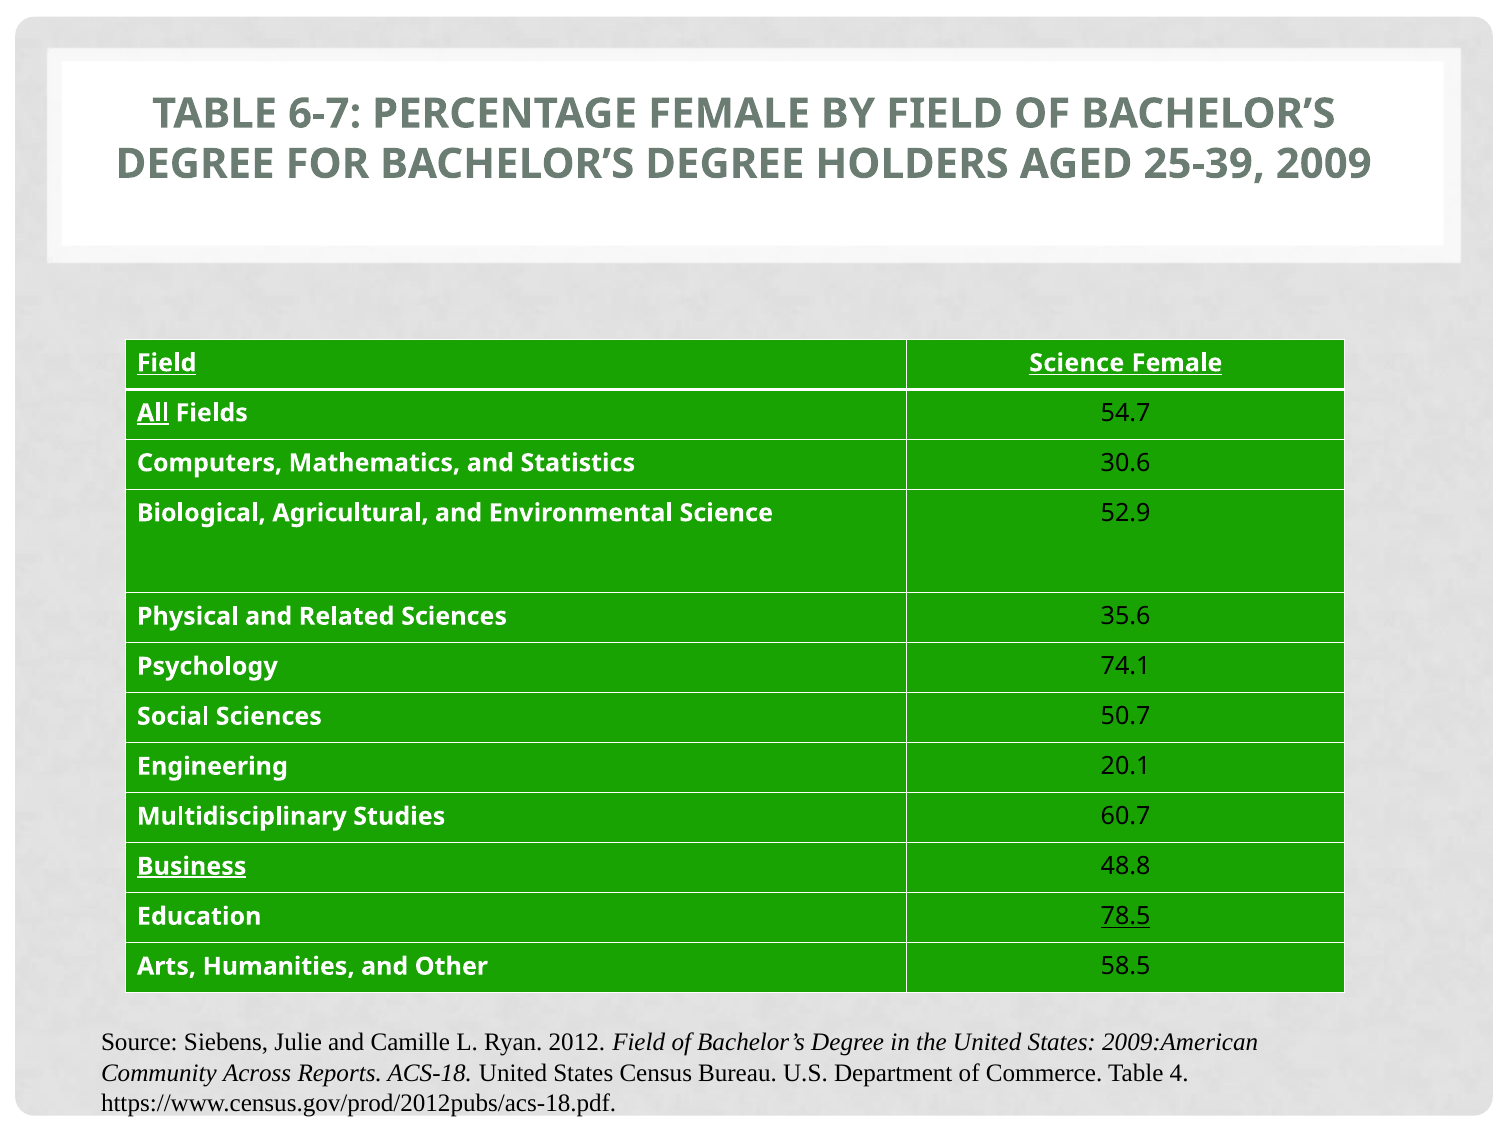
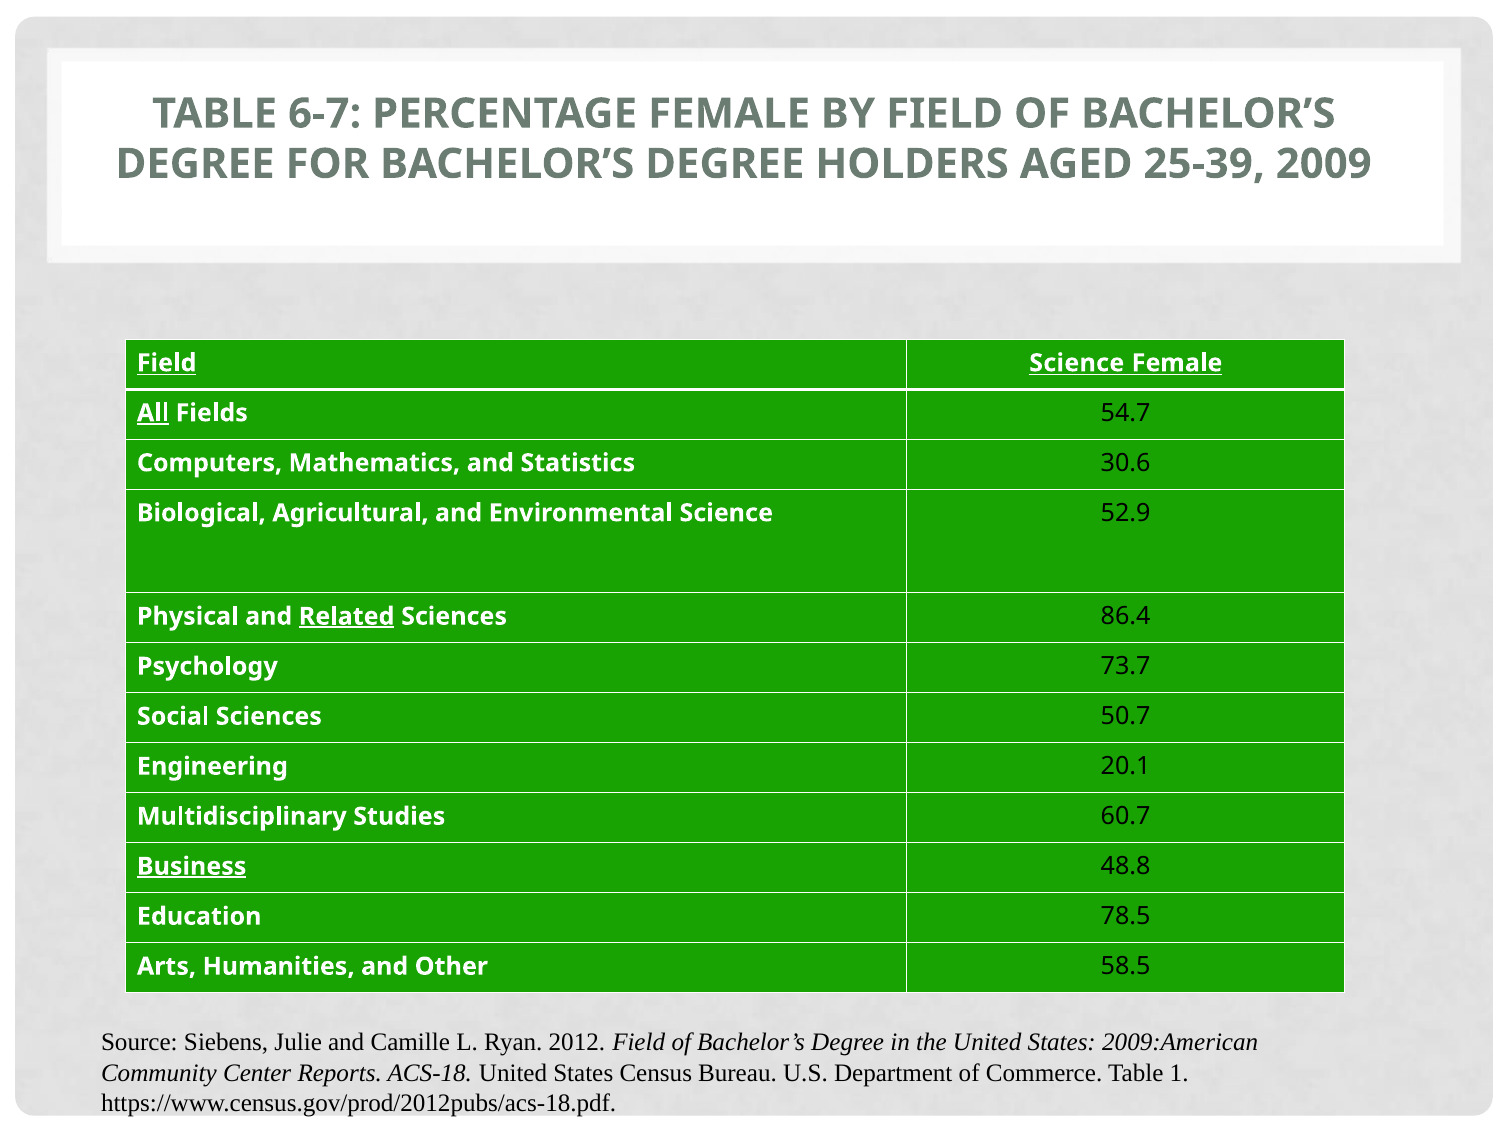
Related underline: none -> present (347, 616)
35.6: 35.6 -> 86.4 (1126, 616)
74.1: 74.1 -> 73.7 (1126, 666)
78.5 underline: present -> none (1126, 916)
Across: Across -> Center (257, 1073)
4: 4 -> 1 (1179, 1073)
